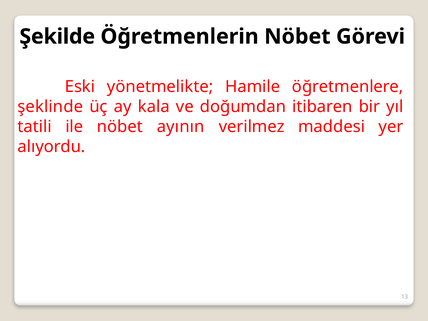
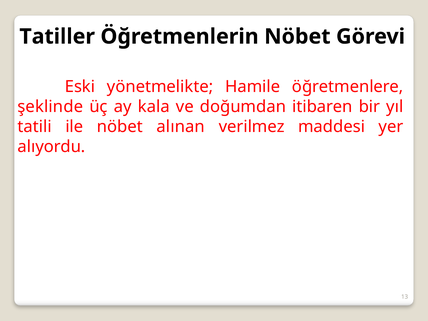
Şekilde: Şekilde -> Tatiller (57, 37)
ayının: ayının -> alınan (181, 127)
